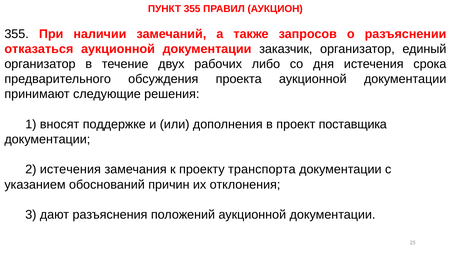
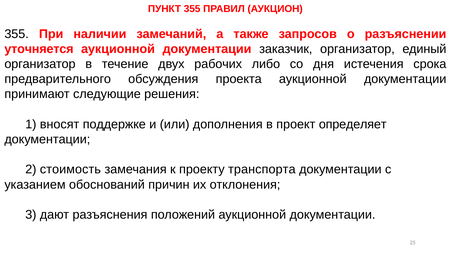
отказаться: отказаться -> уточняется (39, 49)
поставщика: поставщика -> определяет (353, 124)
2 истечения: истечения -> стоимость (70, 169)
